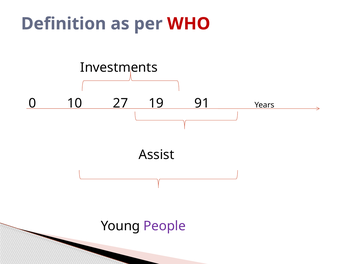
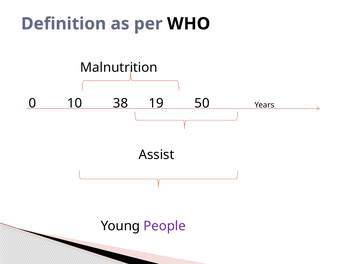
WHO colour: red -> black (189, 24)
Investments: Investments -> Malnutrition (119, 68)
27: 27 -> 38 (121, 103)
91: 91 -> 50 (202, 103)
